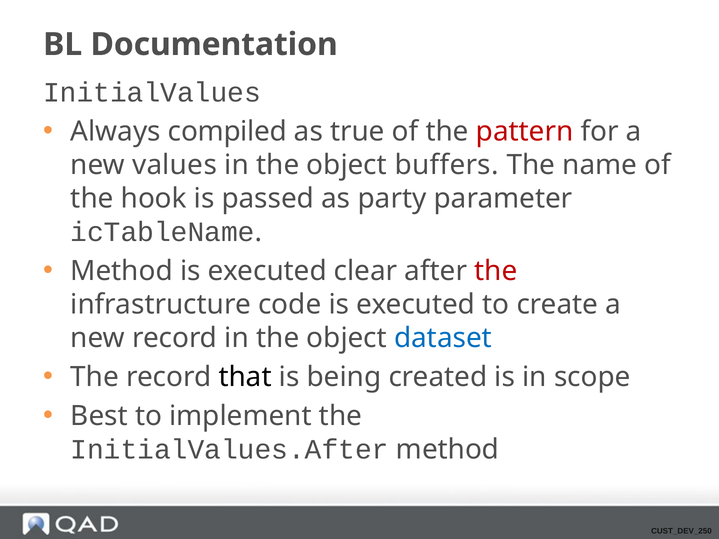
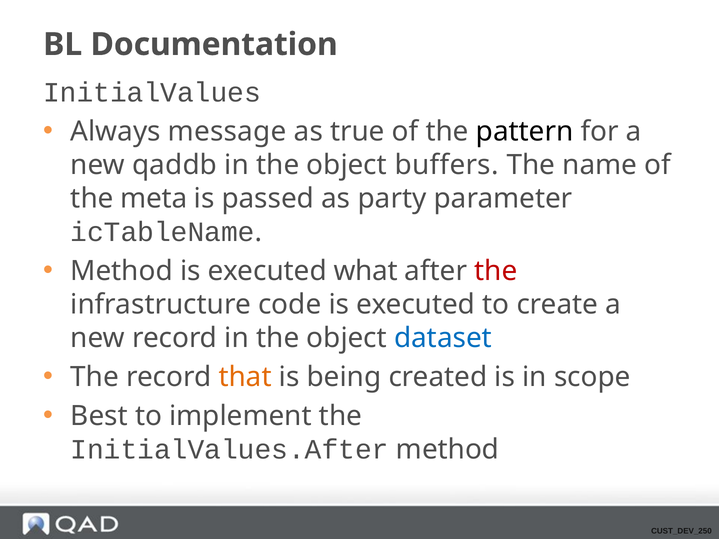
compiled: compiled -> message (227, 131)
pattern colour: red -> black (525, 131)
values: values -> qaddb (175, 165)
hook: hook -> meta (154, 198)
clear: clear -> what (366, 271)
that colour: black -> orange (245, 377)
